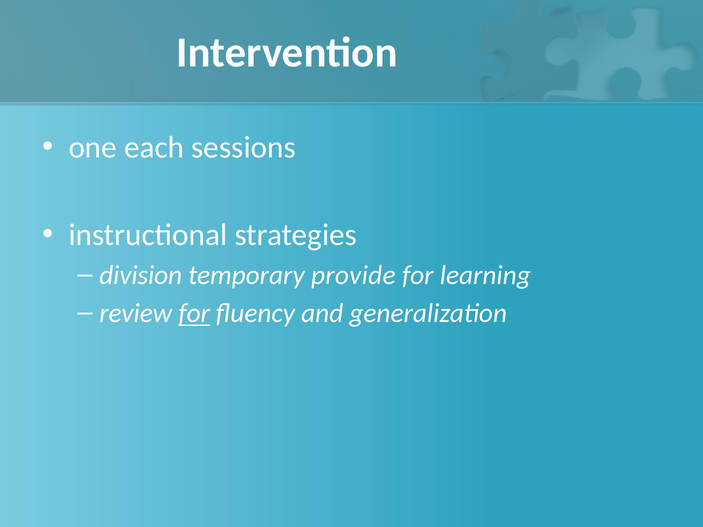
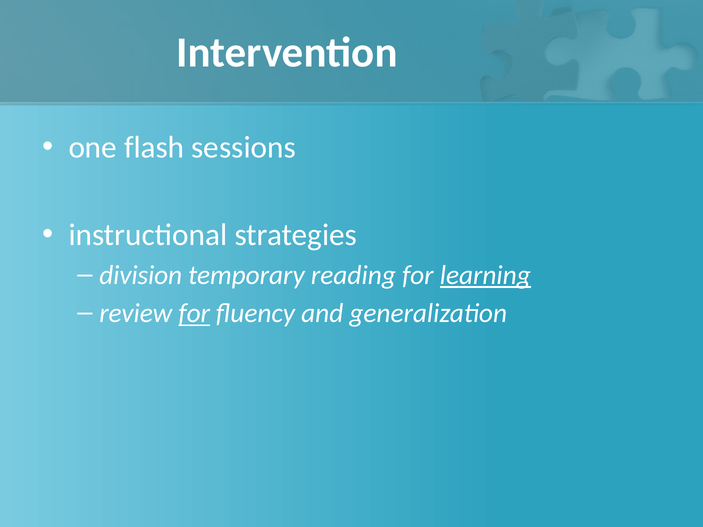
each: each -> flash (154, 148)
provide: provide -> reading (353, 275)
learning underline: none -> present (485, 275)
